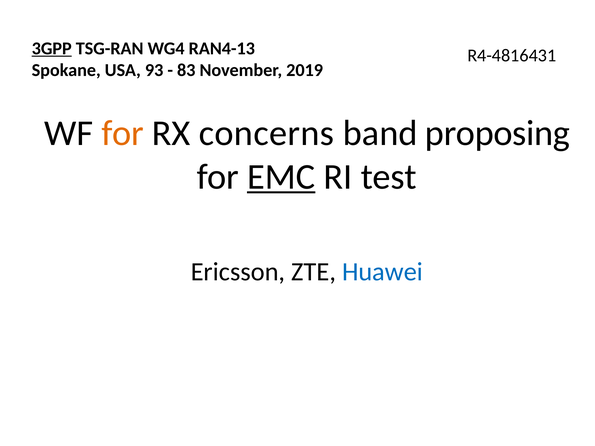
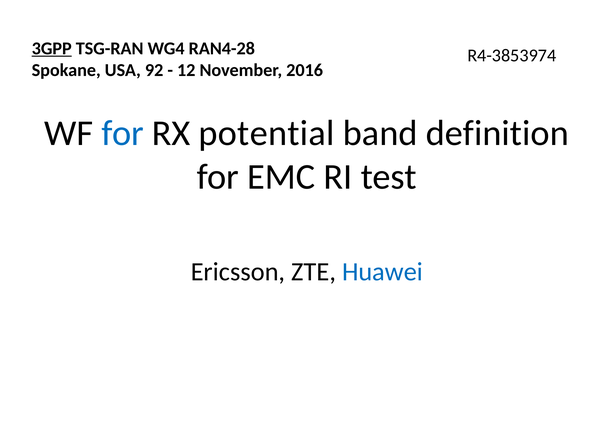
RAN4-13: RAN4-13 -> RAN4-28 (222, 48)
R4-4816431: R4-4816431 -> R4-3853974 (512, 55)
93: 93 -> 92 (154, 70)
83: 83 -> 12 (186, 70)
2019: 2019 -> 2016 (305, 70)
for colour: orange -> blue (123, 133)
concerns: concerns -> potential (266, 133)
proposing: proposing -> definition (497, 133)
EMC underline: present -> none (281, 177)
